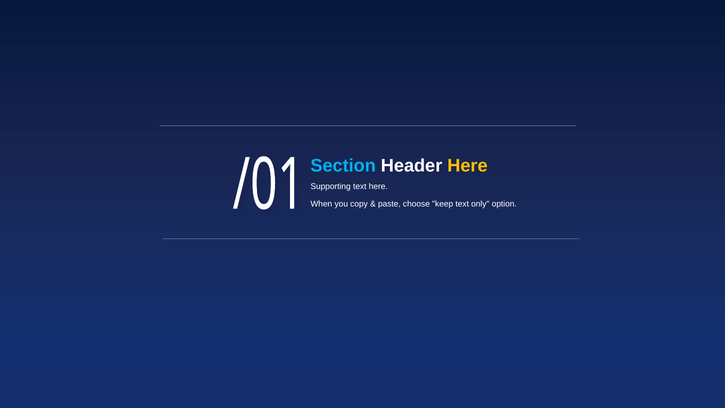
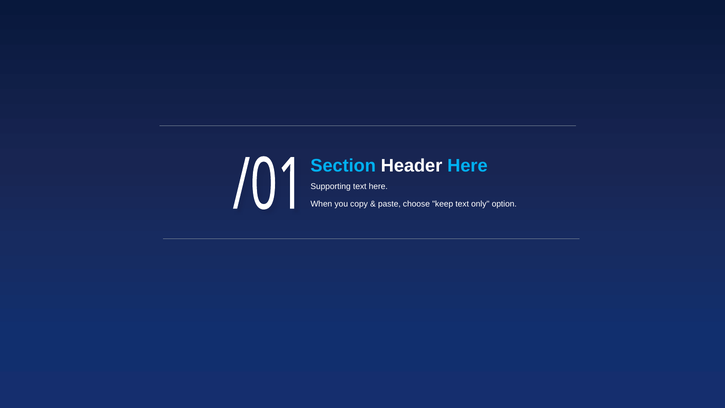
Here colour: yellow -> light blue (467, 166)
